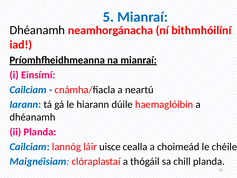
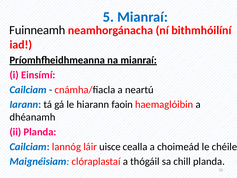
Dhéanamh: Dhéanamh -> Fuinneamh (37, 30)
dúile: dúile -> faoin (122, 104)
